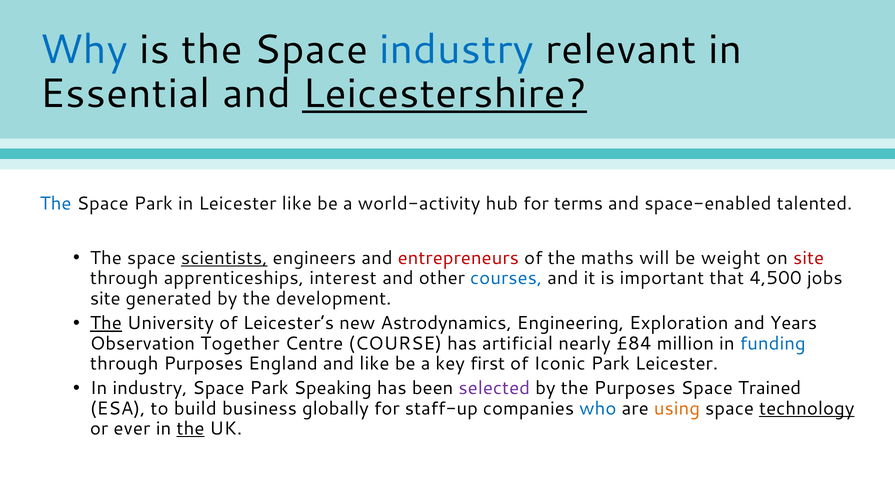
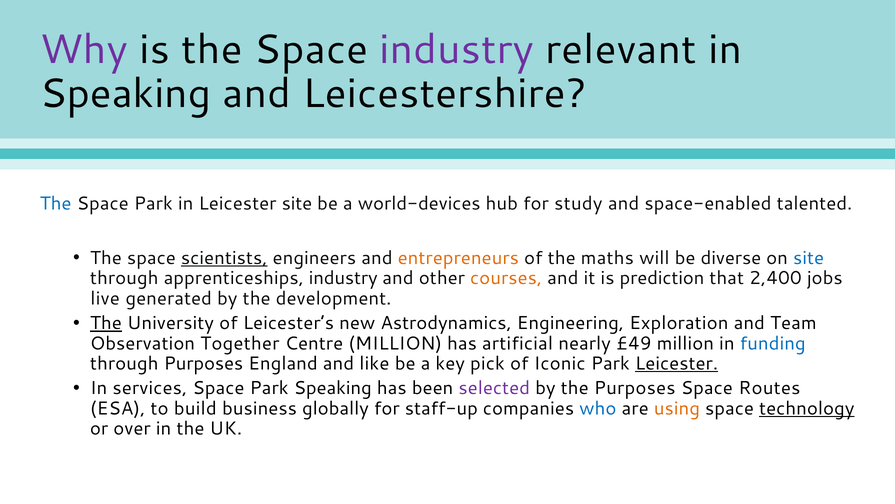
Why colour: blue -> purple (84, 50)
industry colour: blue -> purple (457, 50)
Essential: Essential -> Speaking (125, 94)
Leicestershire underline: present -> none (444, 94)
Leicester like: like -> site (297, 204)
world-activity: world-activity -> world-devices (419, 204)
terms: terms -> study (578, 204)
entrepreneurs colour: red -> orange (458, 258)
weight: weight -> diverse (731, 258)
site colour: red -> blue (809, 258)
apprenticeships interest: interest -> industry (343, 278)
courses colour: blue -> orange (506, 278)
important: important -> prediction (662, 278)
4,500: 4,500 -> 2,400 (775, 278)
site: site -> live (105, 298)
Years: Years -> Team (793, 323)
Centre COURSE: COURSE -> MILLION (395, 343)
£84: £84 -> £49 (634, 343)
first: first -> pick (487, 363)
Leicester underline: none -> present (677, 363)
In industry: industry -> services (150, 388)
Trained: Trained -> Routes (769, 388)
ever: ever -> over (132, 428)
the underline: present -> none (190, 428)
